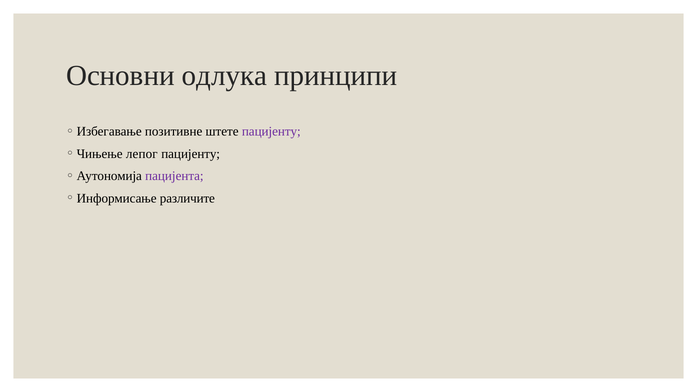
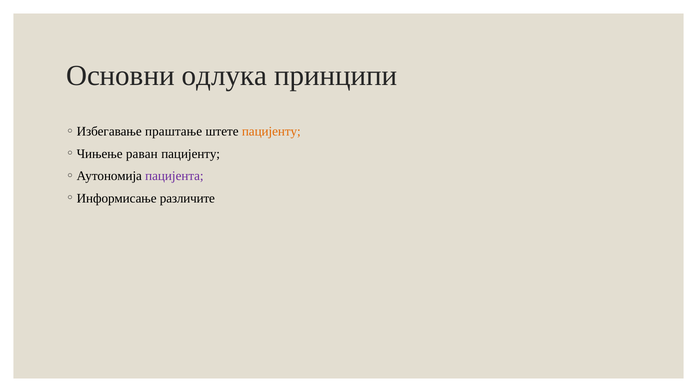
позитивне: позитивне -> праштање (174, 132)
пацијенту colour: purple -> orange (271, 132)
лепог: лепог -> раван (142, 154)
